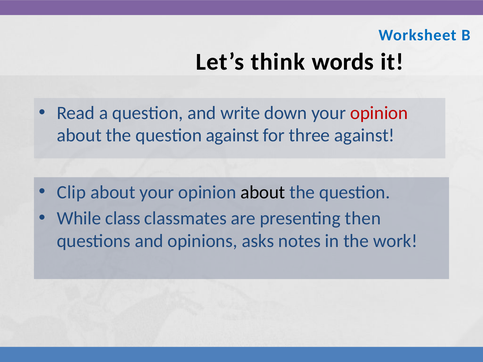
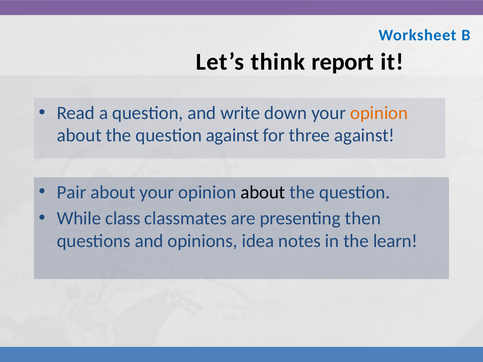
words: words -> report (343, 62)
opinion colour: red -> orange (379, 113)
Clip: Clip -> Pair (72, 192)
asks: asks -> idea (258, 241)
work: work -> learn (395, 241)
